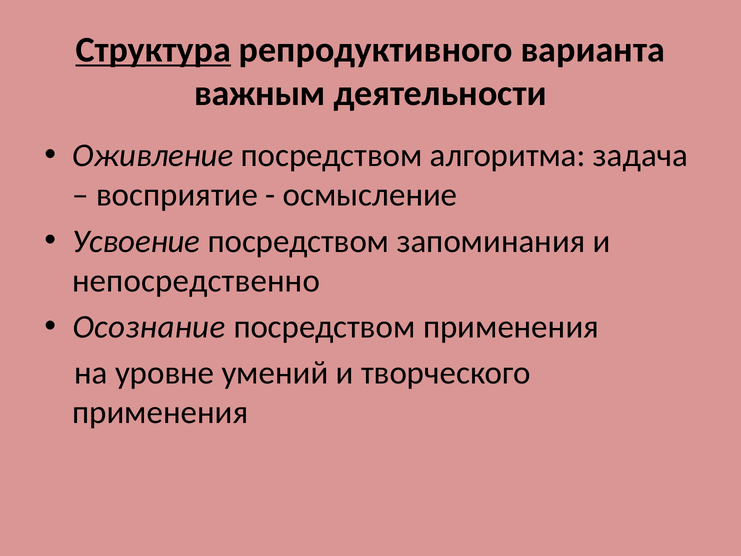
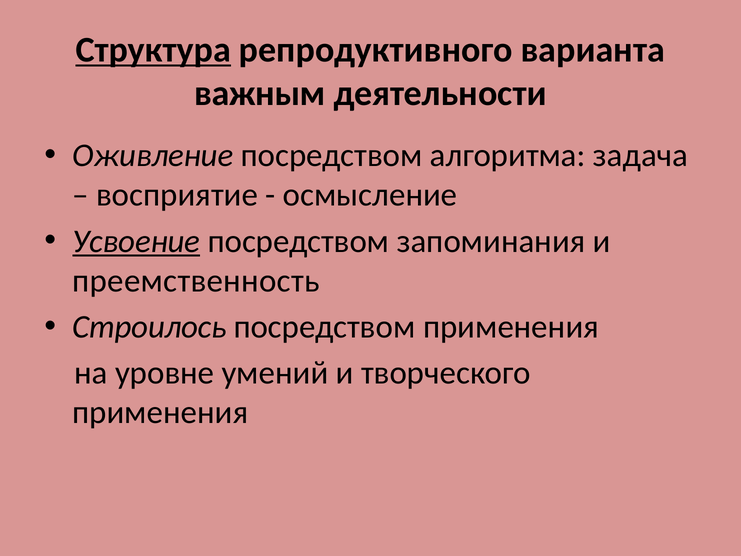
Усвоение underline: none -> present (136, 241)
непосредственно: непосредственно -> преемственность (196, 281)
Осознание: Осознание -> Строилось (149, 327)
